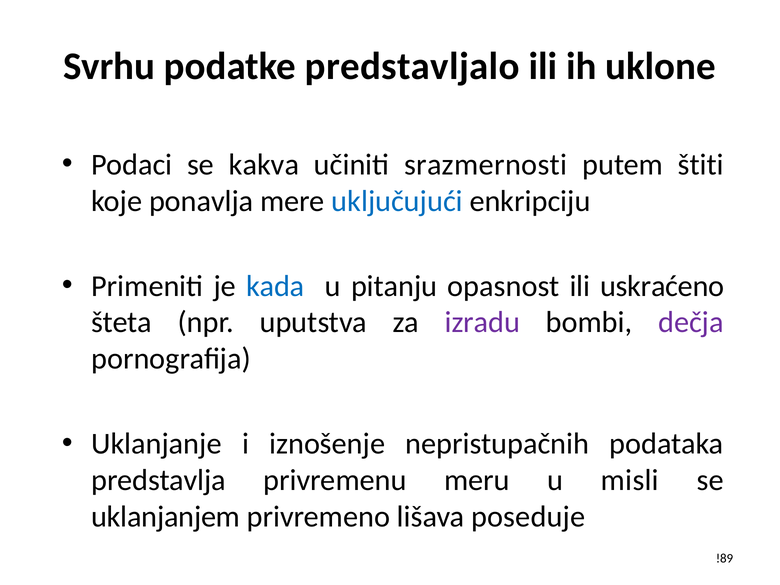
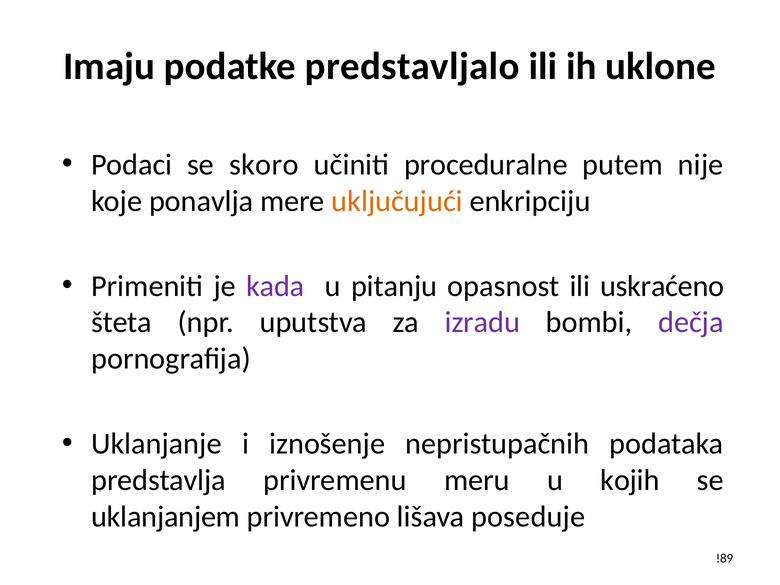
Svrhu: Svrhu -> Imaju (109, 66)
kakva: kakva -> skoro (264, 165)
srazmernosti: srazmernosti -> proceduralne (486, 165)
štiti: štiti -> nije (701, 165)
uključujući colour: blue -> orange (397, 201)
kada colour: blue -> purple (275, 286)
misli: misli -> kojih (630, 480)
